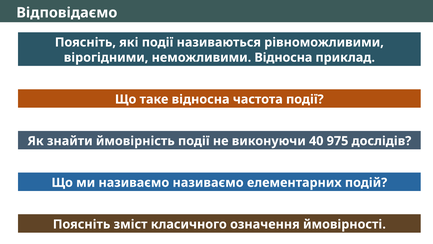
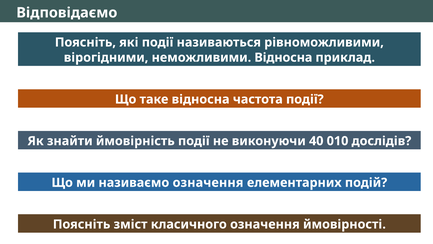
975: 975 -> 010 (338, 141)
називаємо називаємо: називаємо -> означення (208, 182)
